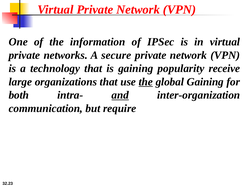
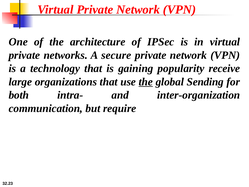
information: information -> architecture (98, 42)
global Gaining: Gaining -> Sending (205, 82)
and underline: present -> none (120, 95)
